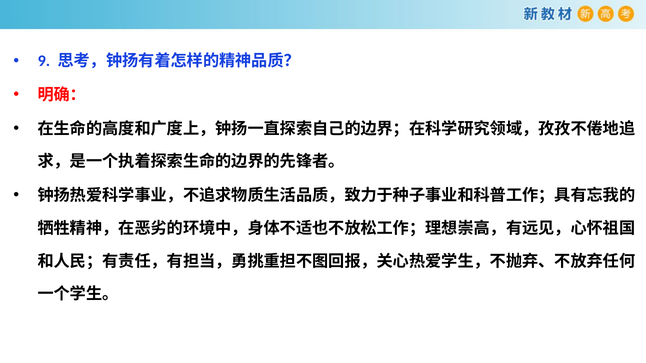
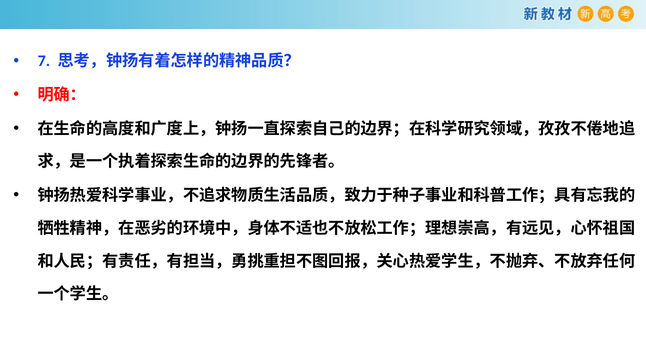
9: 9 -> 7 (44, 61)
